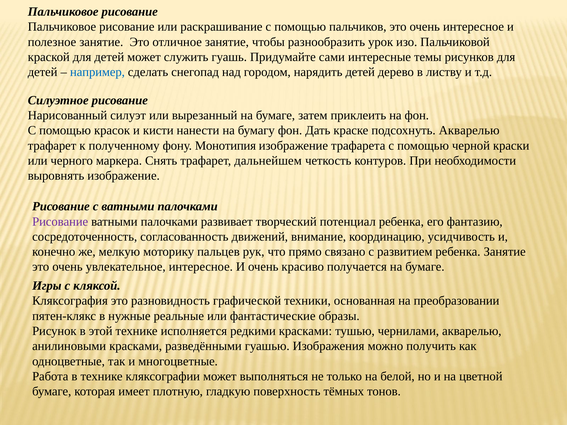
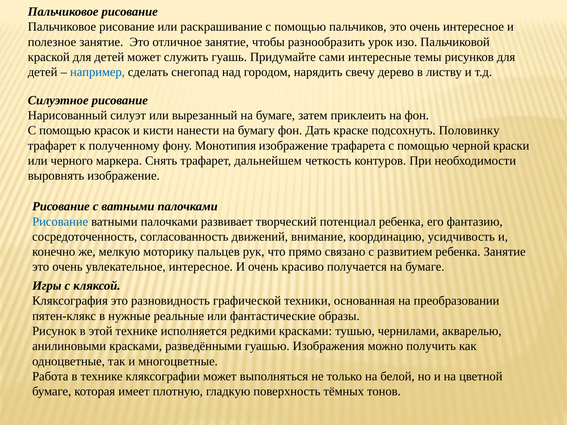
нарядить детей: детей -> свечу (360, 72)
подсохнуть Акварелью: Акварелью -> Половинку (469, 131)
Рисование colour: purple -> blue (60, 222)
